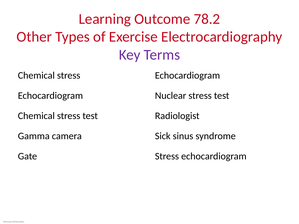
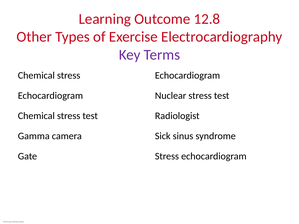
78.2: 78.2 -> 12.8 (207, 19)
